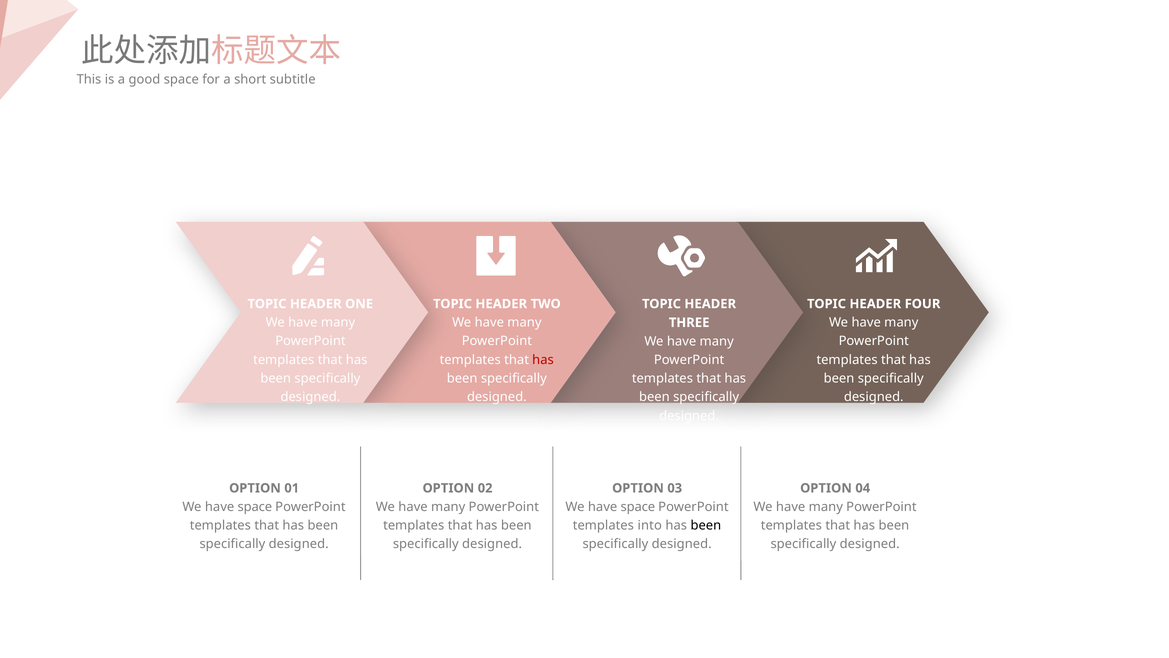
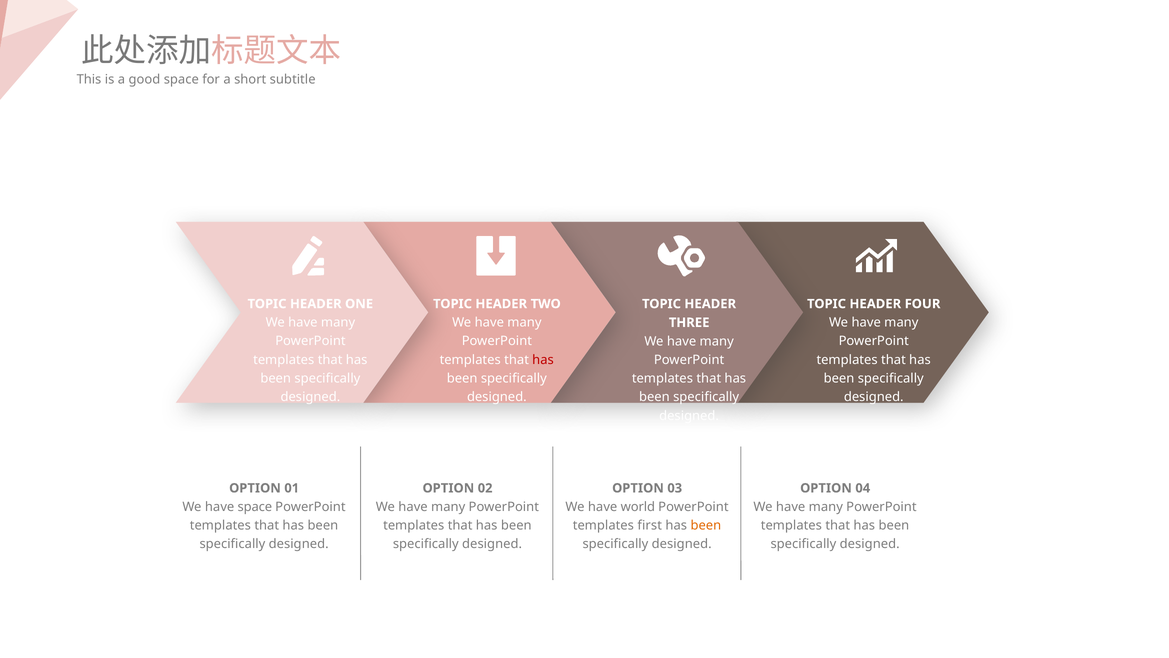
space: space -> world (638, 507)
into: into -> first (650, 525)
been colour: black -> orange (706, 525)
